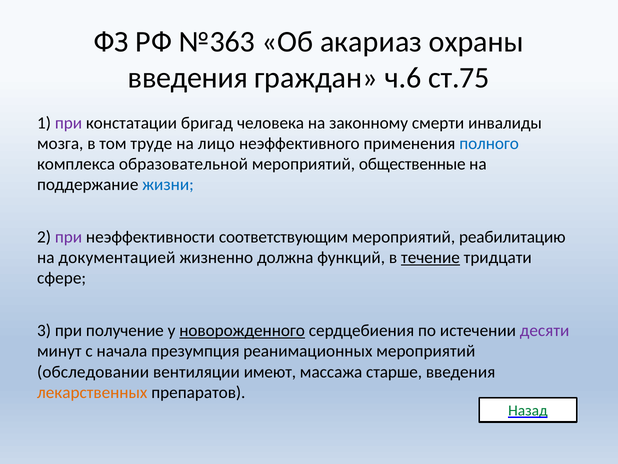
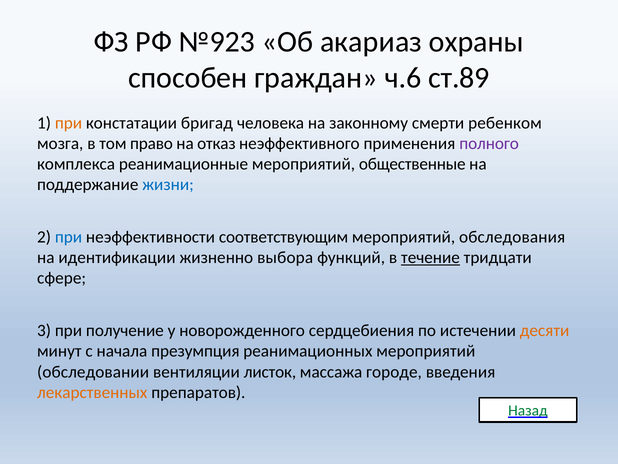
№363: №363 -> №923 (217, 42)
введения: введения -> способен (188, 78)
ст.75: ст.75 -> ст.89 (459, 78)
при colour: purple -> orange (68, 123)
инвалиды: инвалиды -> ребенком (505, 123)
труде: труде -> право (151, 143)
лицо: лицо -> отказ (216, 143)
полного colour: blue -> purple (489, 143)
образовательной: образовательной -> реанимационные (184, 164)
при colour: purple -> blue (68, 237)
реабилитацию: реабилитацию -> обследования (512, 237)
документацией: документацией -> идентификации (117, 257)
должна: должна -> выбора (285, 257)
новорожденного underline: present -> none (242, 330)
десяти colour: purple -> orange (545, 330)
имеют: имеют -> листок (270, 371)
старше: старше -> городе (394, 371)
